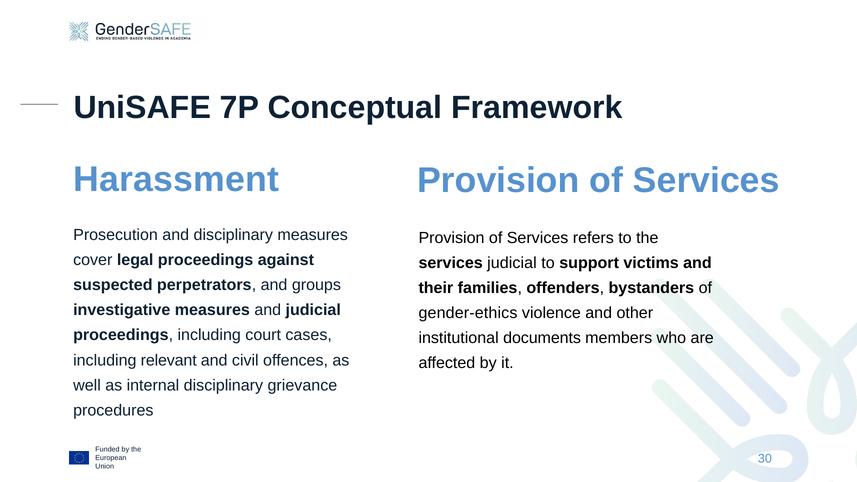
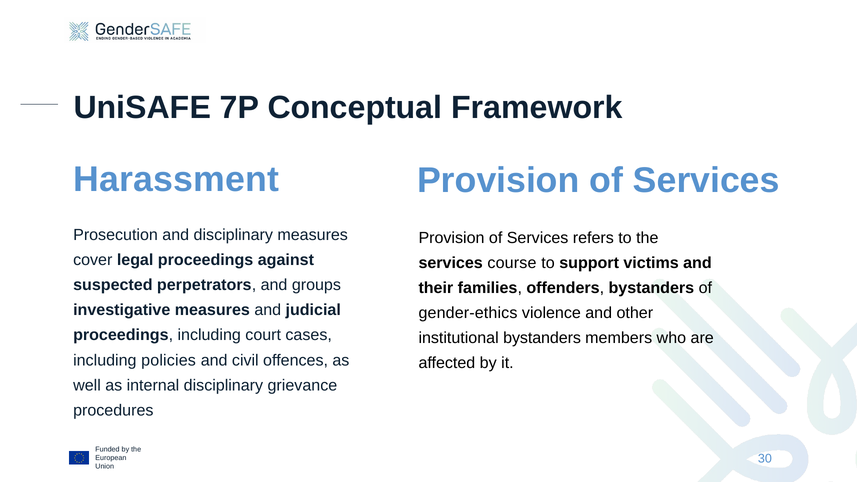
services judicial: judicial -> course (512, 263)
institutional documents: documents -> bystanders (542, 338)
relevant: relevant -> policies (169, 360)
